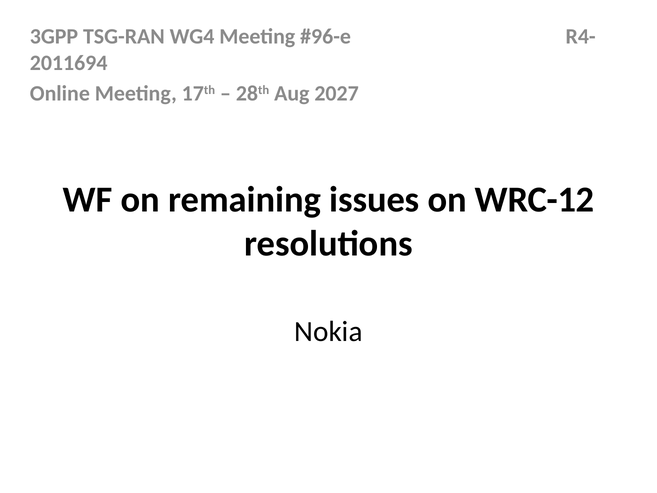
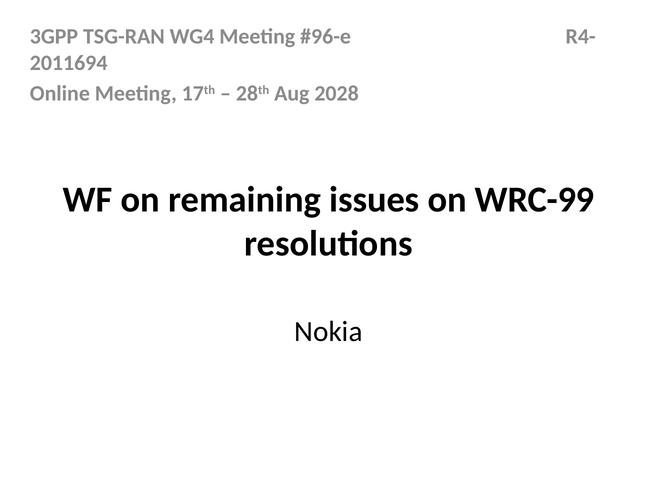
2027: 2027 -> 2028 (337, 94)
WRC-12: WRC-12 -> WRC-99 (535, 200)
